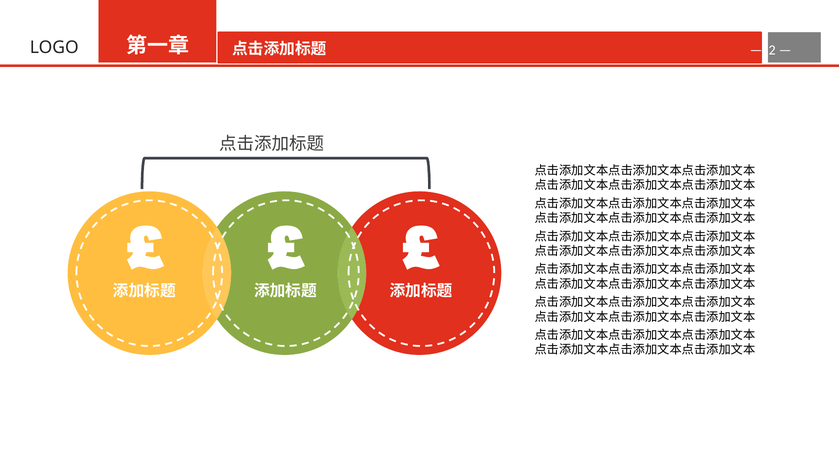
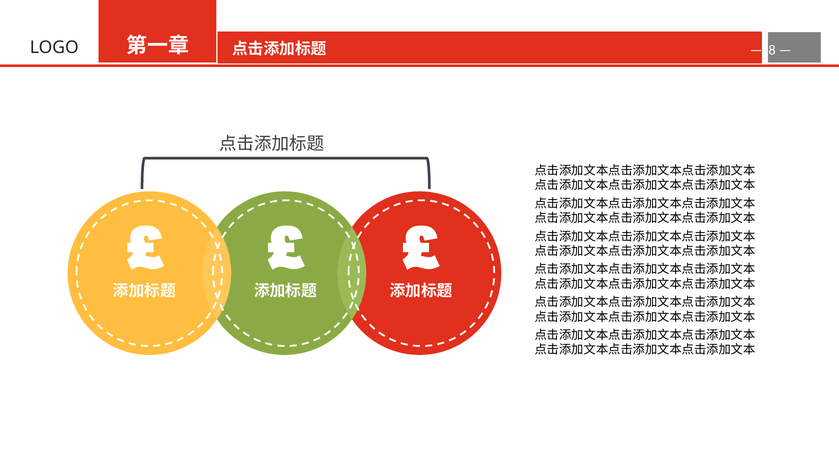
2: 2 -> 8 (772, 50)
